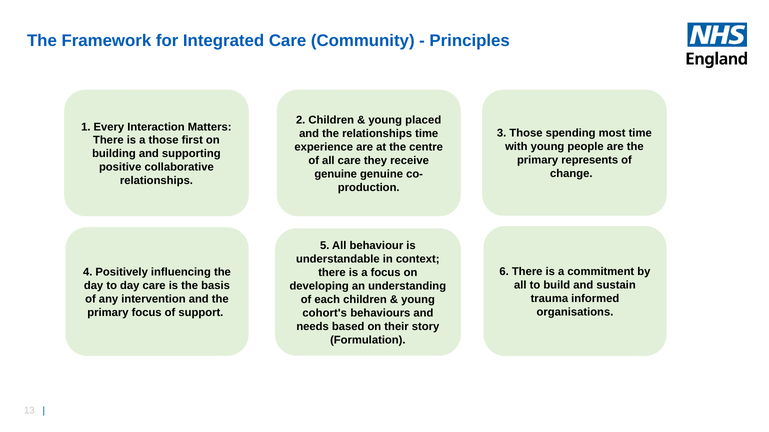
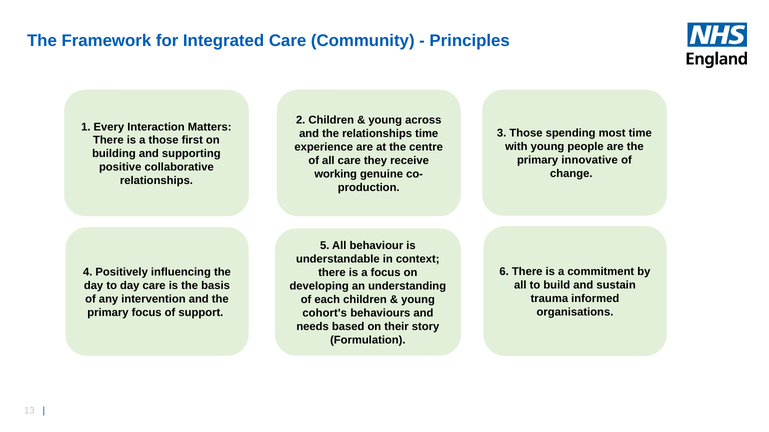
placed: placed -> across (423, 120)
represents: represents -> innovative (590, 160)
genuine: genuine -> working (336, 174)
